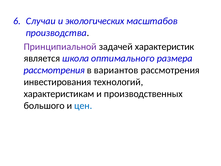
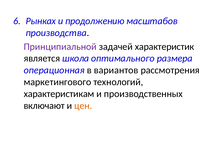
Случаи: Случаи -> Рынках (41, 21)
экологических: экологических -> продолжению (95, 21)
рассмотрения: рассмотрения -> операционная (54, 70)
инвестирования: инвестирования -> маркетингового (57, 82)
большого: большого -> включают (44, 106)
цен colour: blue -> orange (83, 106)
